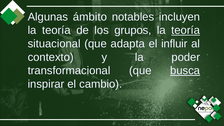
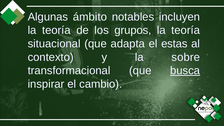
teoría underline: present -> none (186, 30)
influir: influir -> estas (174, 44)
poder: poder -> sobre (186, 57)
